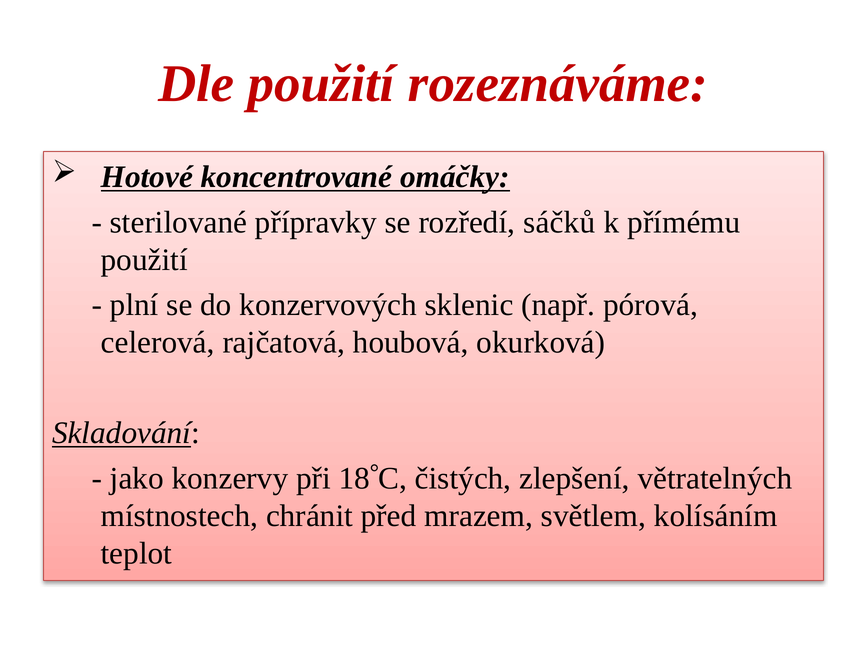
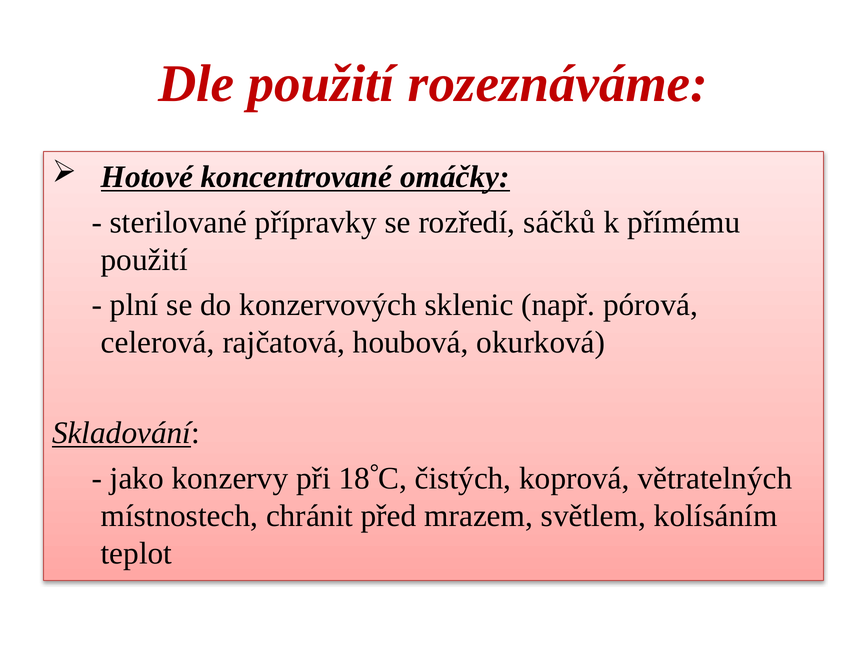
zlepšení: zlepšení -> koprová (574, 478)
